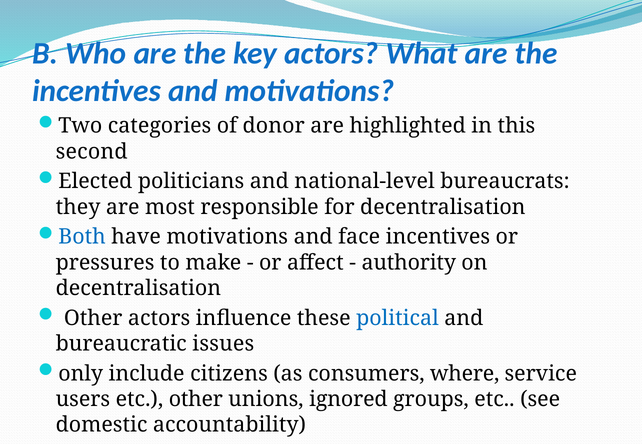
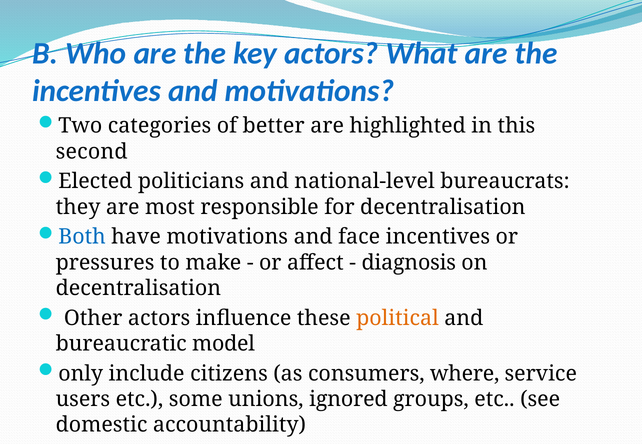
donor: donor -> better (274, 126)
authority: authority -> diagnosis (409, 263)
political colour: blue -> orange (397, 318)
issues: issues -> model (224, 344)
etc other: other -> some (196, 400)
